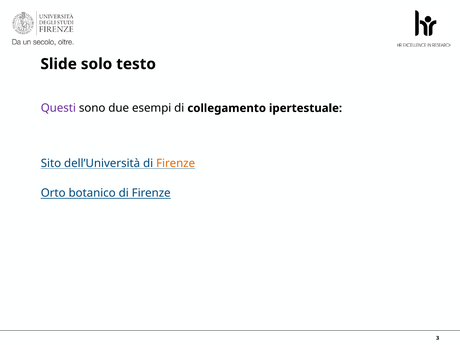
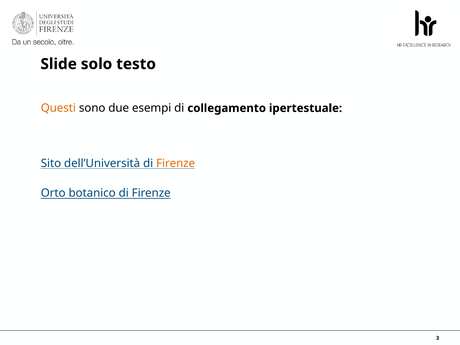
Questi colour: purple -> orange (58, 108)
